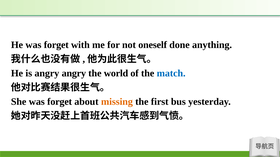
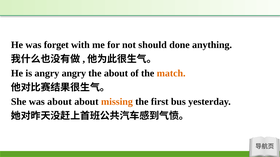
oneself: oneself -> should (153, 45)
the world: world -> about (116, 74)
match colour: blue -> orange (171, 74)
She was forget: forget -> about (59, 102)
